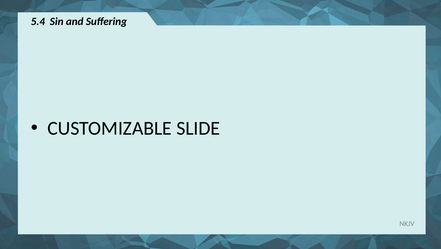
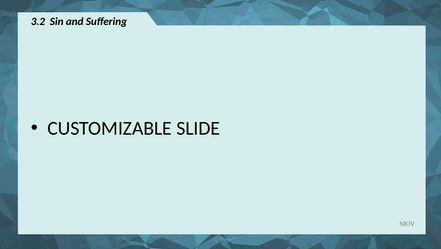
5.4: 5.4 -> 3.2 (38, 21)
